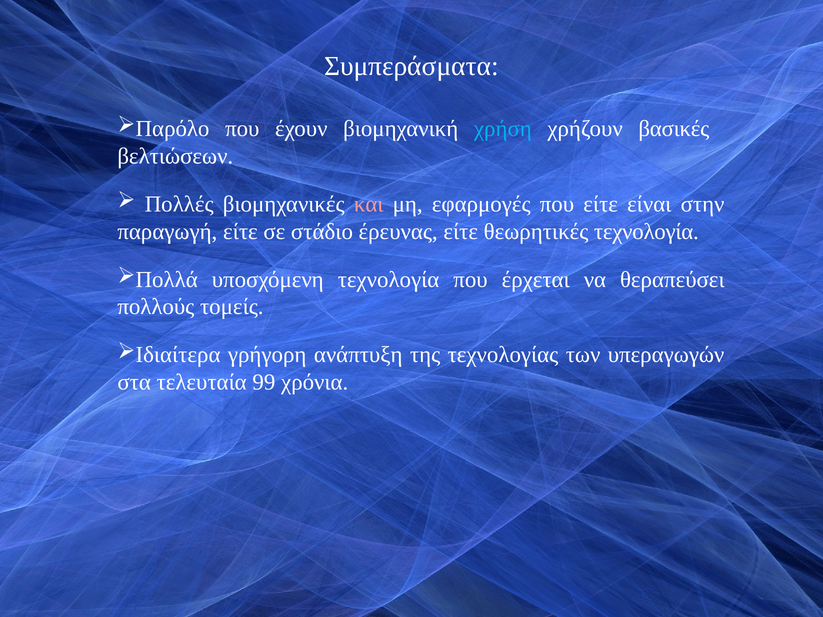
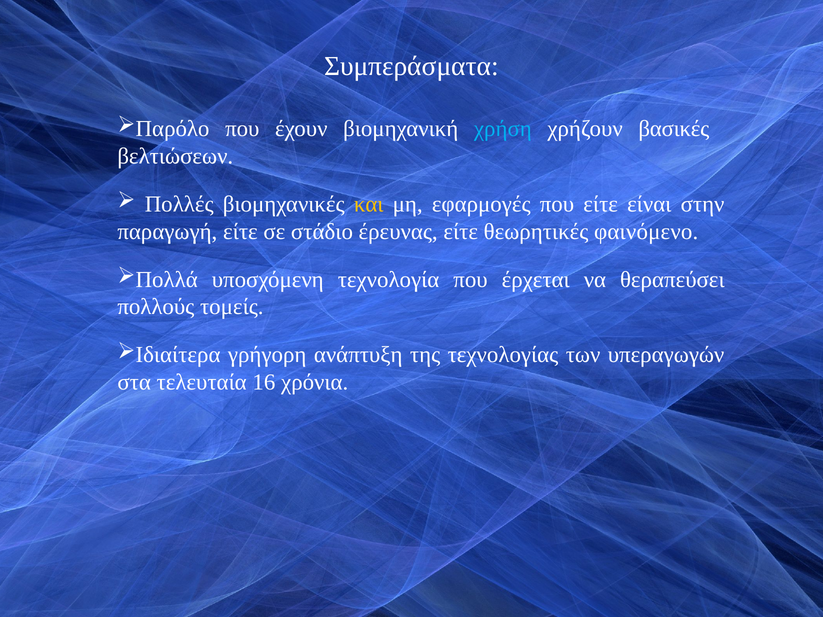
και colour: pink -> yellow (369, 204)
θεωρητικές τεχνολογία: τεχνολογία -> φαινόμενο (646, 232)
99: 99 -> 16 (264, 383)
